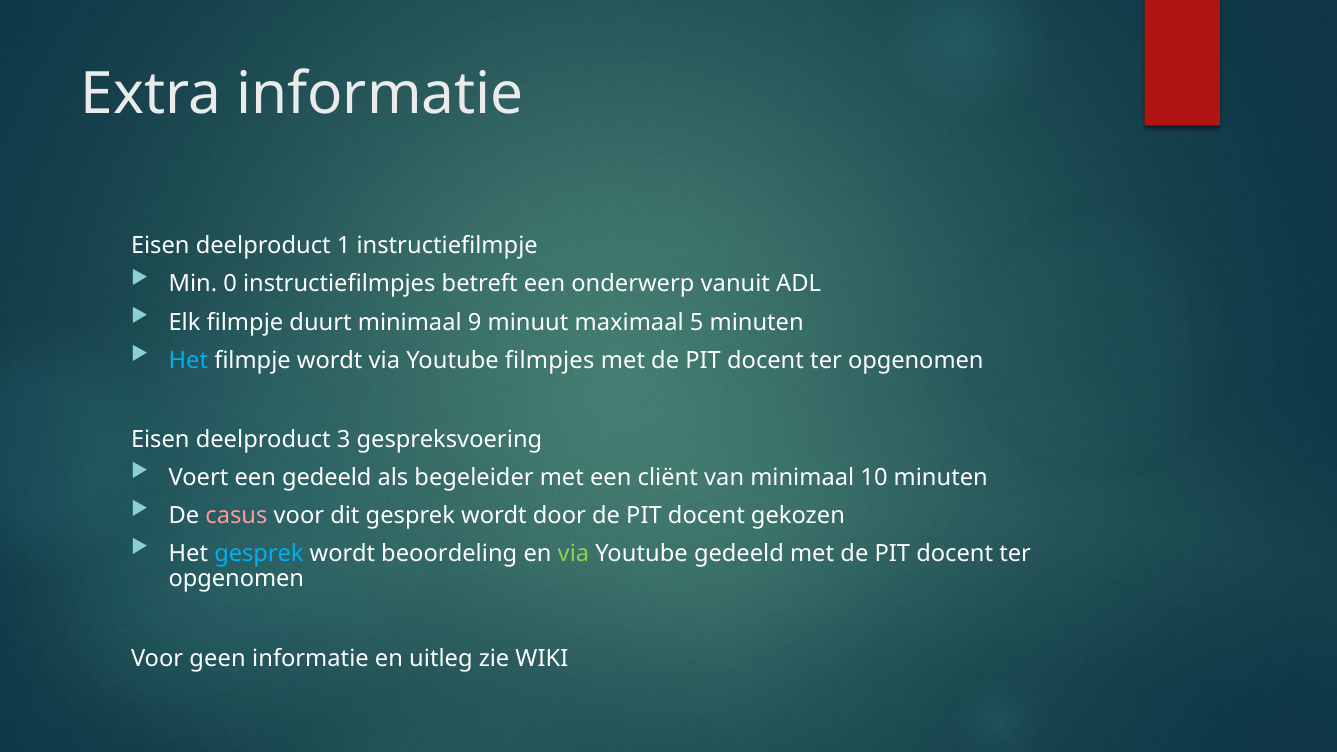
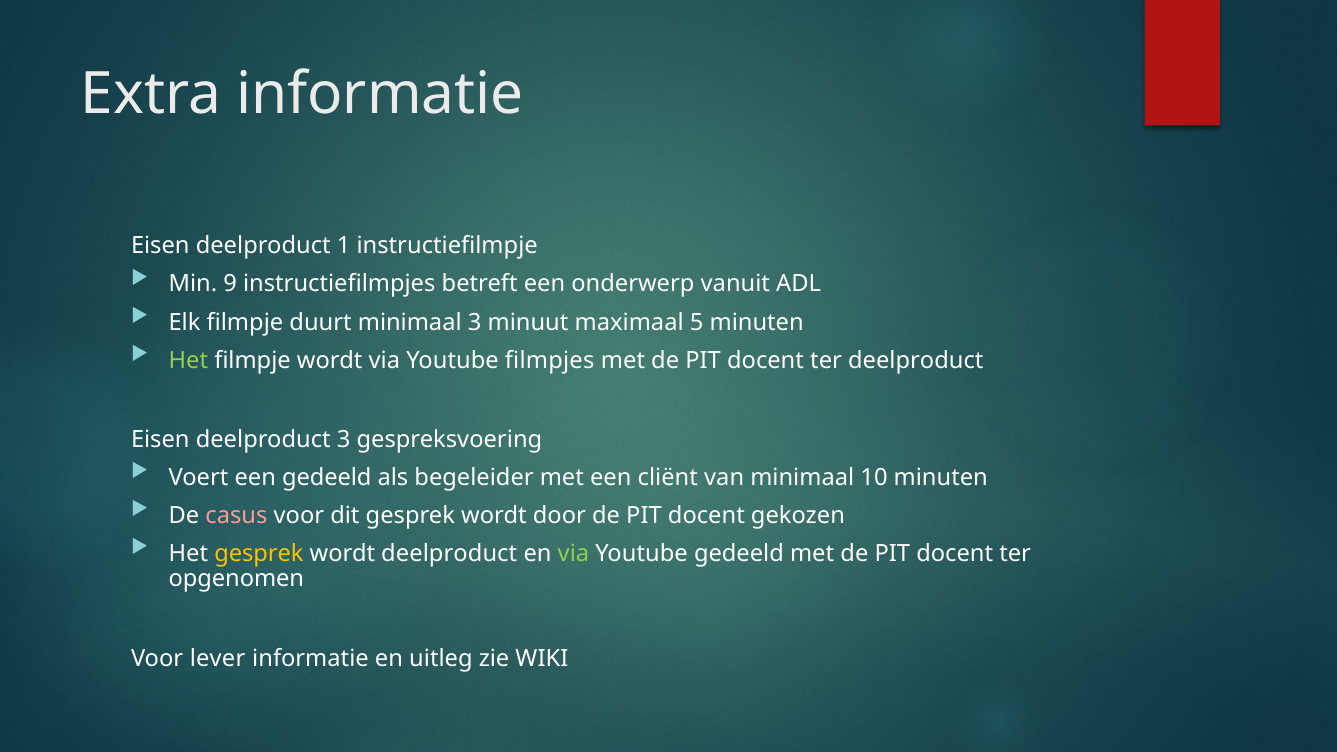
0: 0 -> 9 (230, 284)
minimaal 9: 9 -> 3 (475, 322)
Het colour: light blue -> light green (188, 360)
opgenomen: opgenomen -> deelproduct (916, 360)
gesprek colour: light blue -> yellow (259, 554)
wordt beoordeling: beoordeling -> deelproduct (449, 554)
geen: geen -> lever (218, 658)
